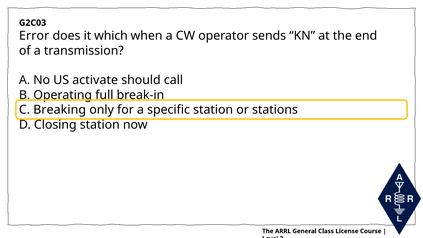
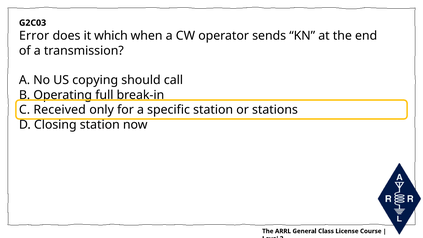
activate: activate -> copying (95, 80)
Breaking: Breaking -> Received (60, 110)
